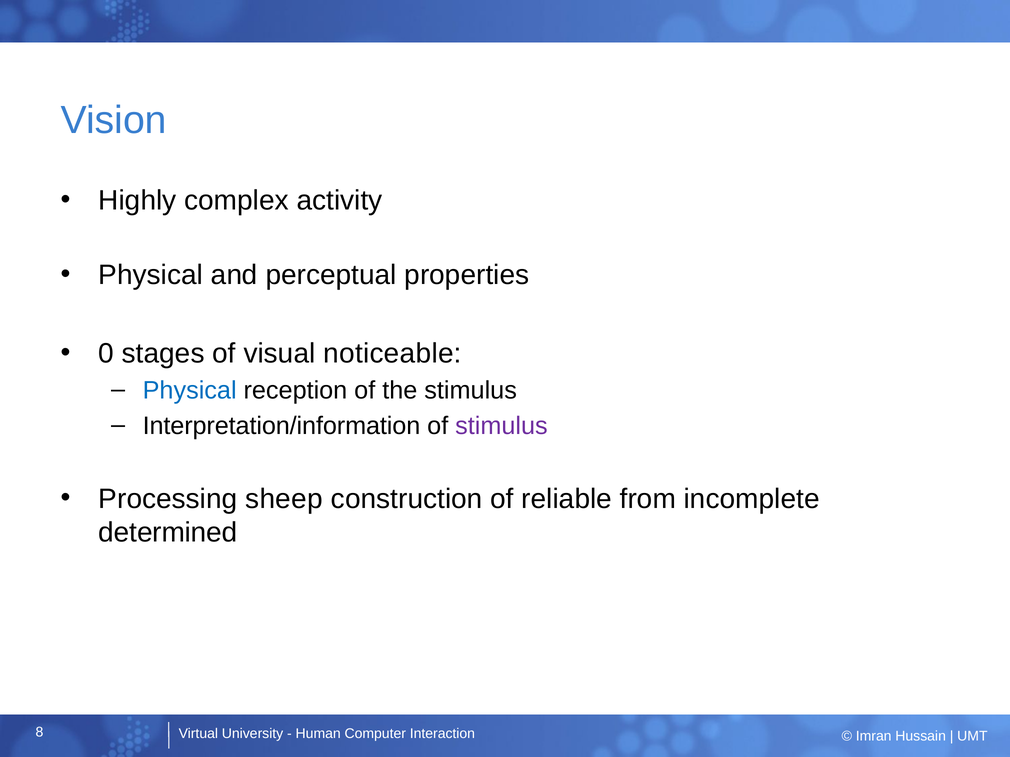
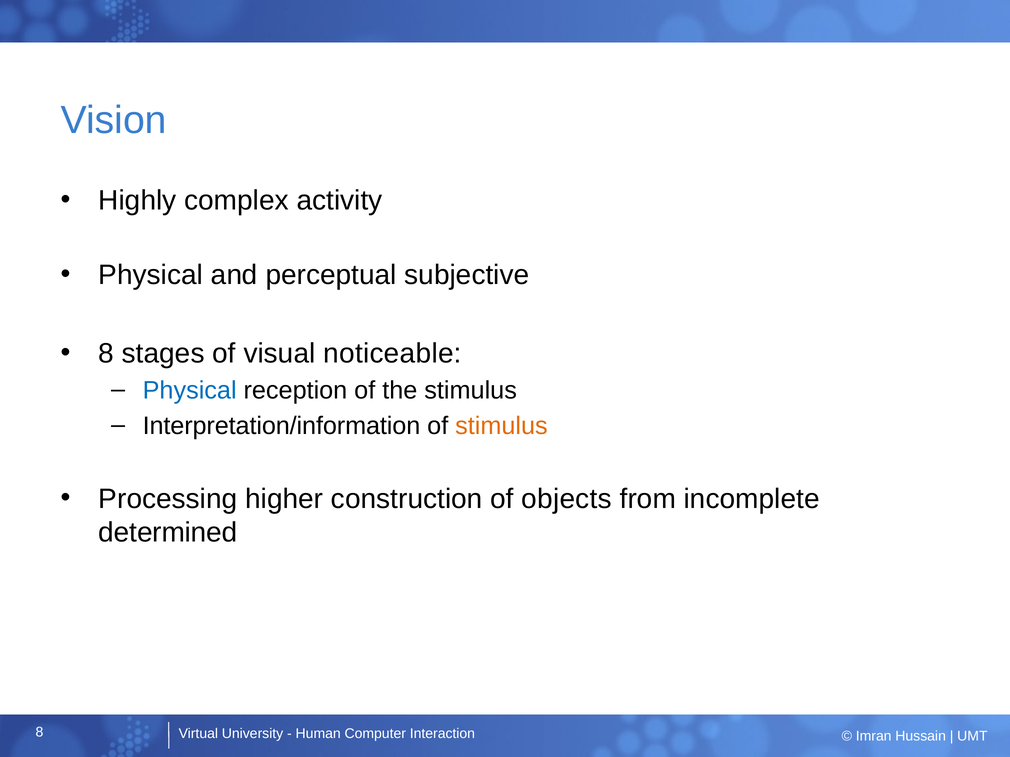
properties: properties -> subjective (467, 275)
0: 0 -> 8 (106, 354)
stimulus colour: purple -> orange (501, 426)
sheep: sheep -> higher (284, 499)
reliable: reliable -> objects (567, 499)
